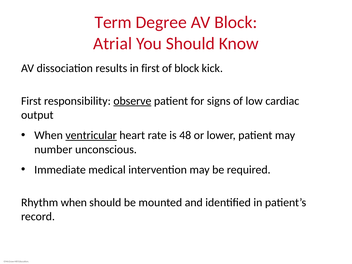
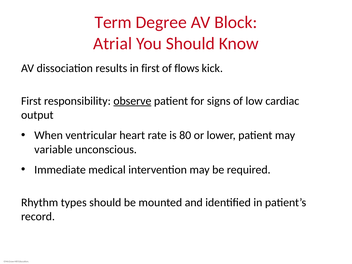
of block: block -> flows (187, 68)
ventricular underline: present -> none (91, 135)
48: 48 -> 80 (185, 135)
number: number -> variable (53, 149)
Rhythm when: when -> types (74, 202)
